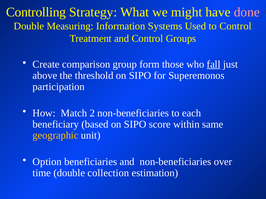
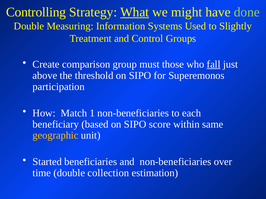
What underline: none -> present (135, 12)
done colour: pink -> light green (247, 12)
to Control: Control -> Slightly (236, 26)
form: form -> must (149, 64)
2: 2 -> 1 (92, 113)
Option: Option -> Started (47, 162)
